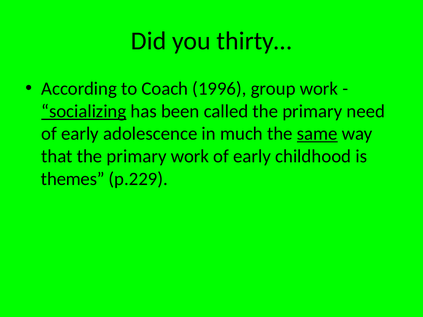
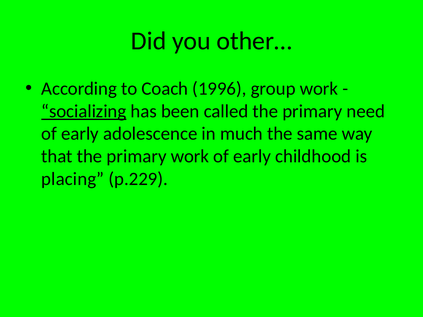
thirty…: thirty… -> other… (254, 41)
same underline: present -> none (317, 134)
themes: themes -> placing (73, 179)
